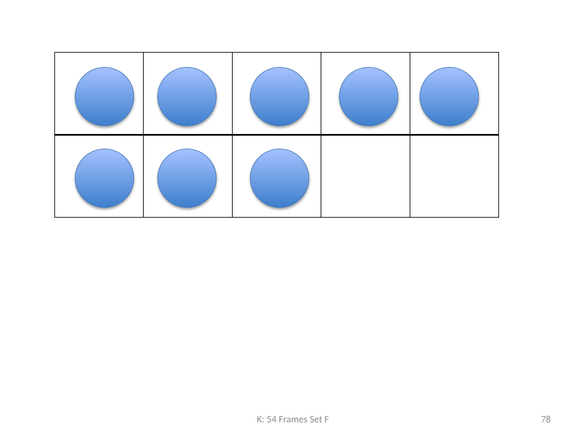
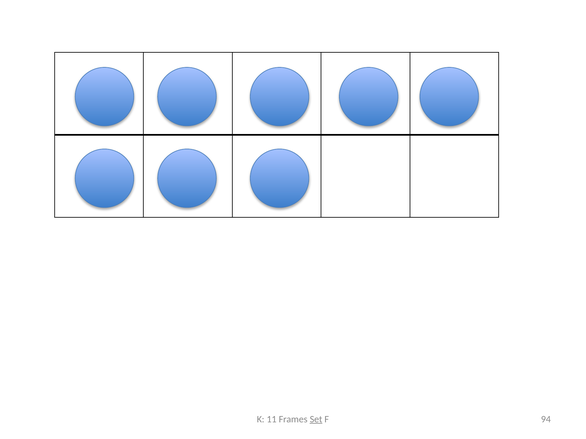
54: 54 -> 11 (272, 420)
Set underline: none -> present (316, 420)
78: 78 -> 94 (546, 420)
